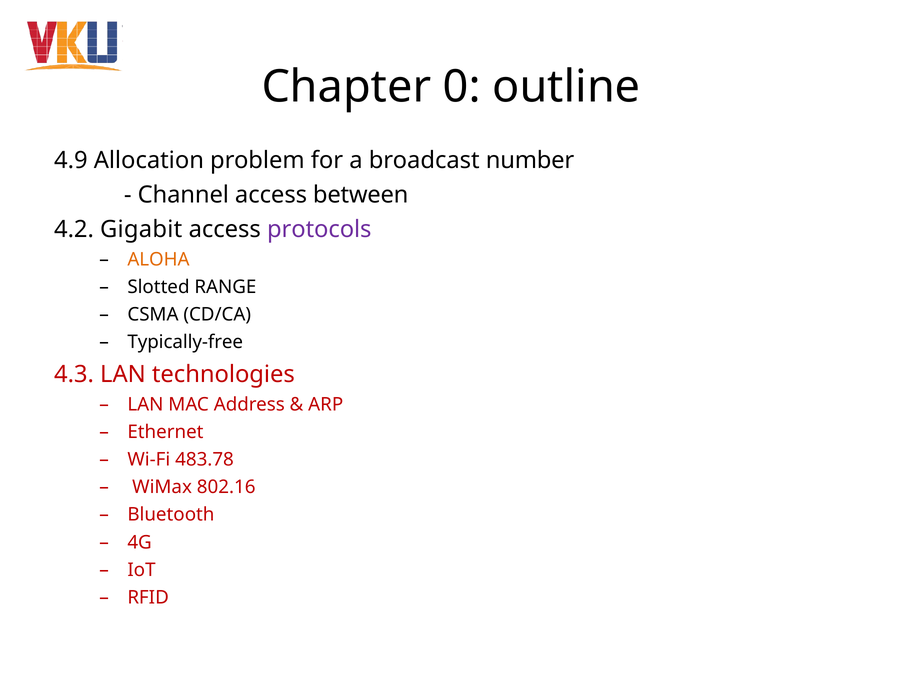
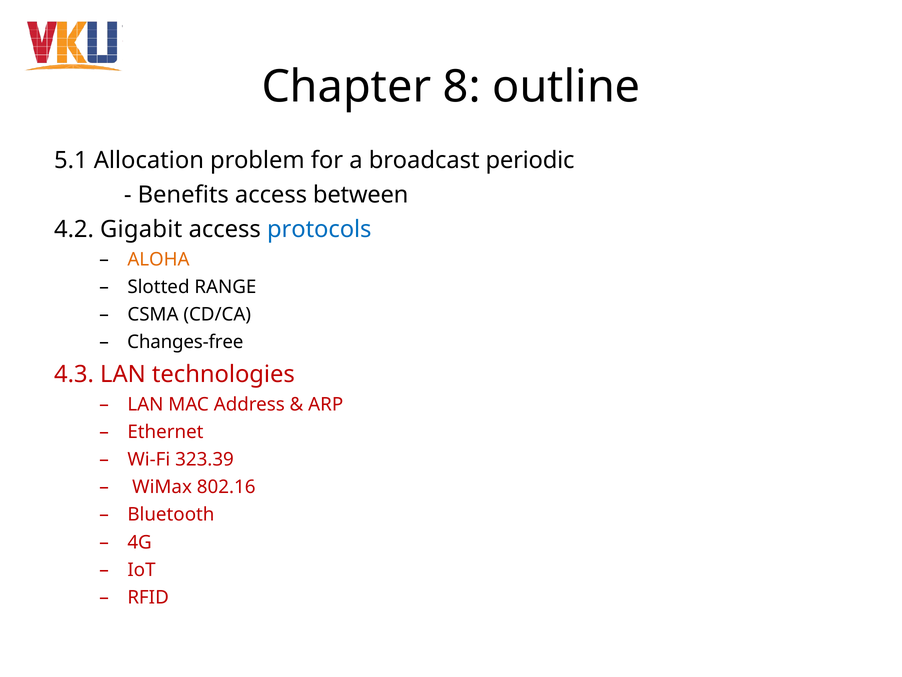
0: 0 -> 8 (462, 87)
4.9: 4.9 -> 5.1 (71, 160)
number: number -> periodic (530, 160)
Channel: Channel -> Benefits (183, 195)
protocols colour: purple -> blue (319, 229)
Typically-free: Typically-free -> Changes-free (185, 342)
483.78: 483.78 -> 323.39 (205, 459)
